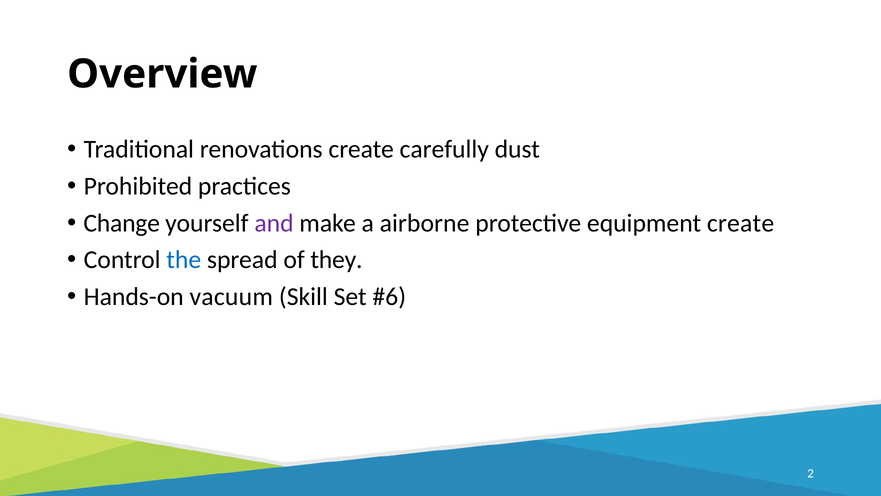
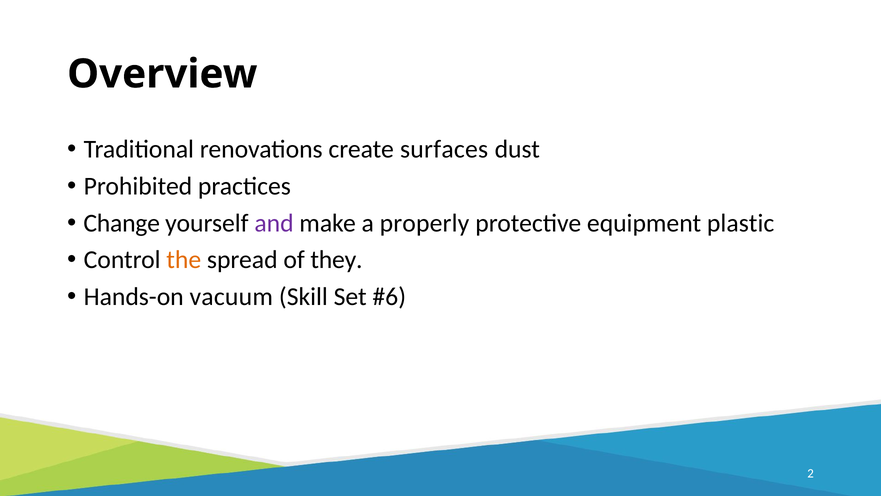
carefully: carefully -> surfaces (444, 149)
airborne: airborne -> properly (424, 223)
equipment create: create -> plastic (741, 223)
the colour: blue -> orange (184, 260)
